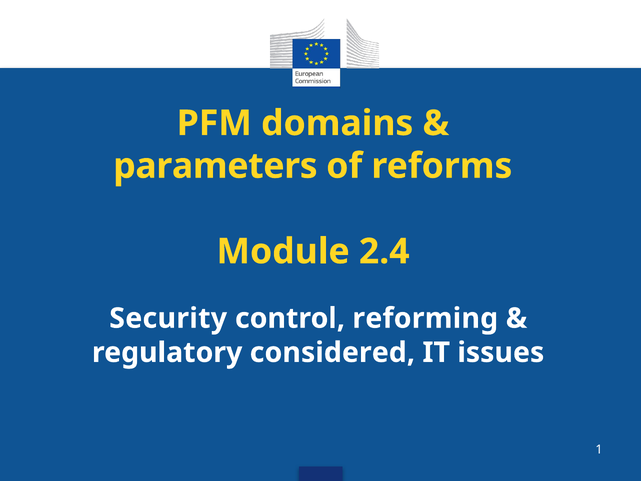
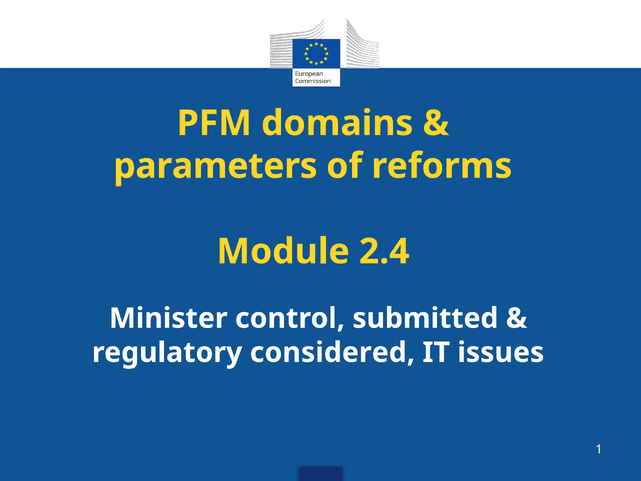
Security: Security -> Minister (168, 318)
reforming: reforming -> submitted (425, 318)
